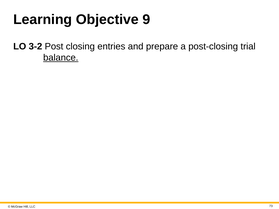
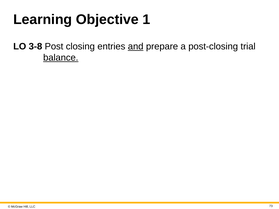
9: 9 -> 1 (146, 20)
3-2: 3-2 -> 3-8 (35, 47)
and underline: none -> present (136, 47)
